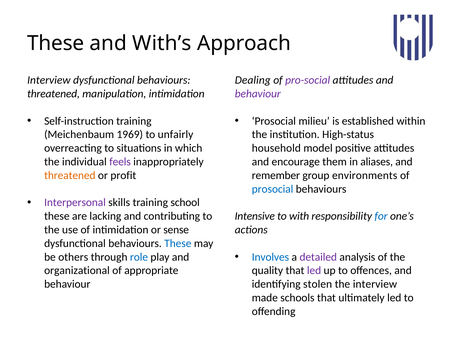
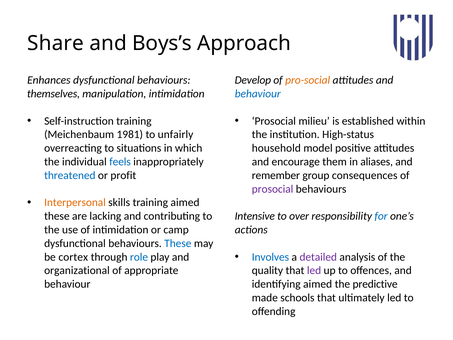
These: These -> Share (56, 43)
With’s: With’s -> Boys’s (162, 43)
Interview: Interview -> Enhances (49, 80)
Dealing: Dealing -> Develop (253, 80)
pro-social colour: purple -> orange (308, 80)
threatened: threatened -> themselves (54, 94)
behaviour colour: purple -> blue (258, 94)
1969: 1969 -> 1981 (130, 134)
feels colour: purple -> blue (120, 162)
threatened colour: orange -> blue (70, 175)
environments: environments -> consequences (365, 175)
prosocial colour: blue -> purple (273, 189)
Interpersonal colour: purple -> orange (75, 202)
training school: school -> aimed (185, 202)
with: with -> over (299, 216)
sense: sense -> camp (176, 230)
others: others -> cortex (73, 257)
identifying stolen: stolen -> aimed (318, 284)
the interview: interview -> predictive (375, 284)
